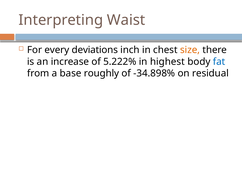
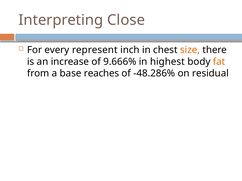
Waist: Waist -> Close (126, 20)
deviations: deviations -> represent (95, 50)
5.222%: 5.222% -> 9.666% (120, 62)
fat colour: blue -> orange (219, 62)
roughly: roughly -> reaches (102, 73)
-34.898%: -34.898% -> -48.286% (154, 73)
